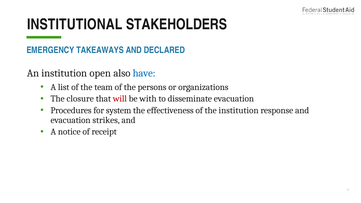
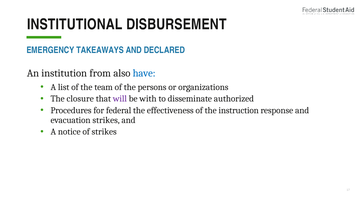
STAKEHOLDERS: STAKEHOLDERS -> DISBURSEMENT (176, 24)
open: open -> from (100, 73)
will colour: red -> purple (120, 99)
disseminate evacuation: evacuation -> authorized (234, 99)
system: system -> federal (119, 110)
the institution: institution -> instruction (239, 110)
of receipt: receipt -> strikes (104, 132)
